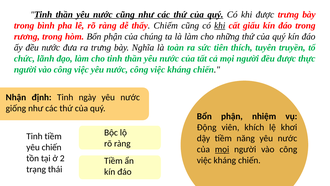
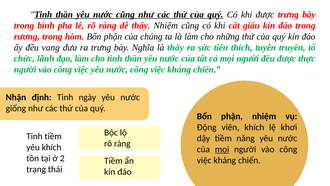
thấy Chiếm: Chiếm -> Nhiệm (166, 26)
khi underline: present -> none (220, 26)
đều nước: nước -> vang (51, 48)
là toàn: toàn -> thấy (176, 48)
yêu chiến: chiến -> khích (52, 147)
